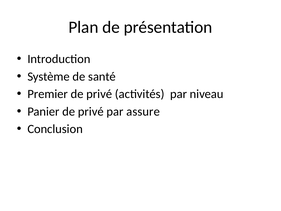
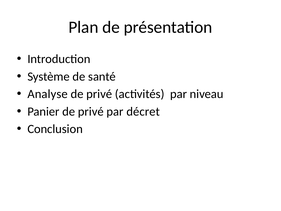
Premier: Premier -> Analyse (48, 94)
assure: assure -> décret (143, 111)
